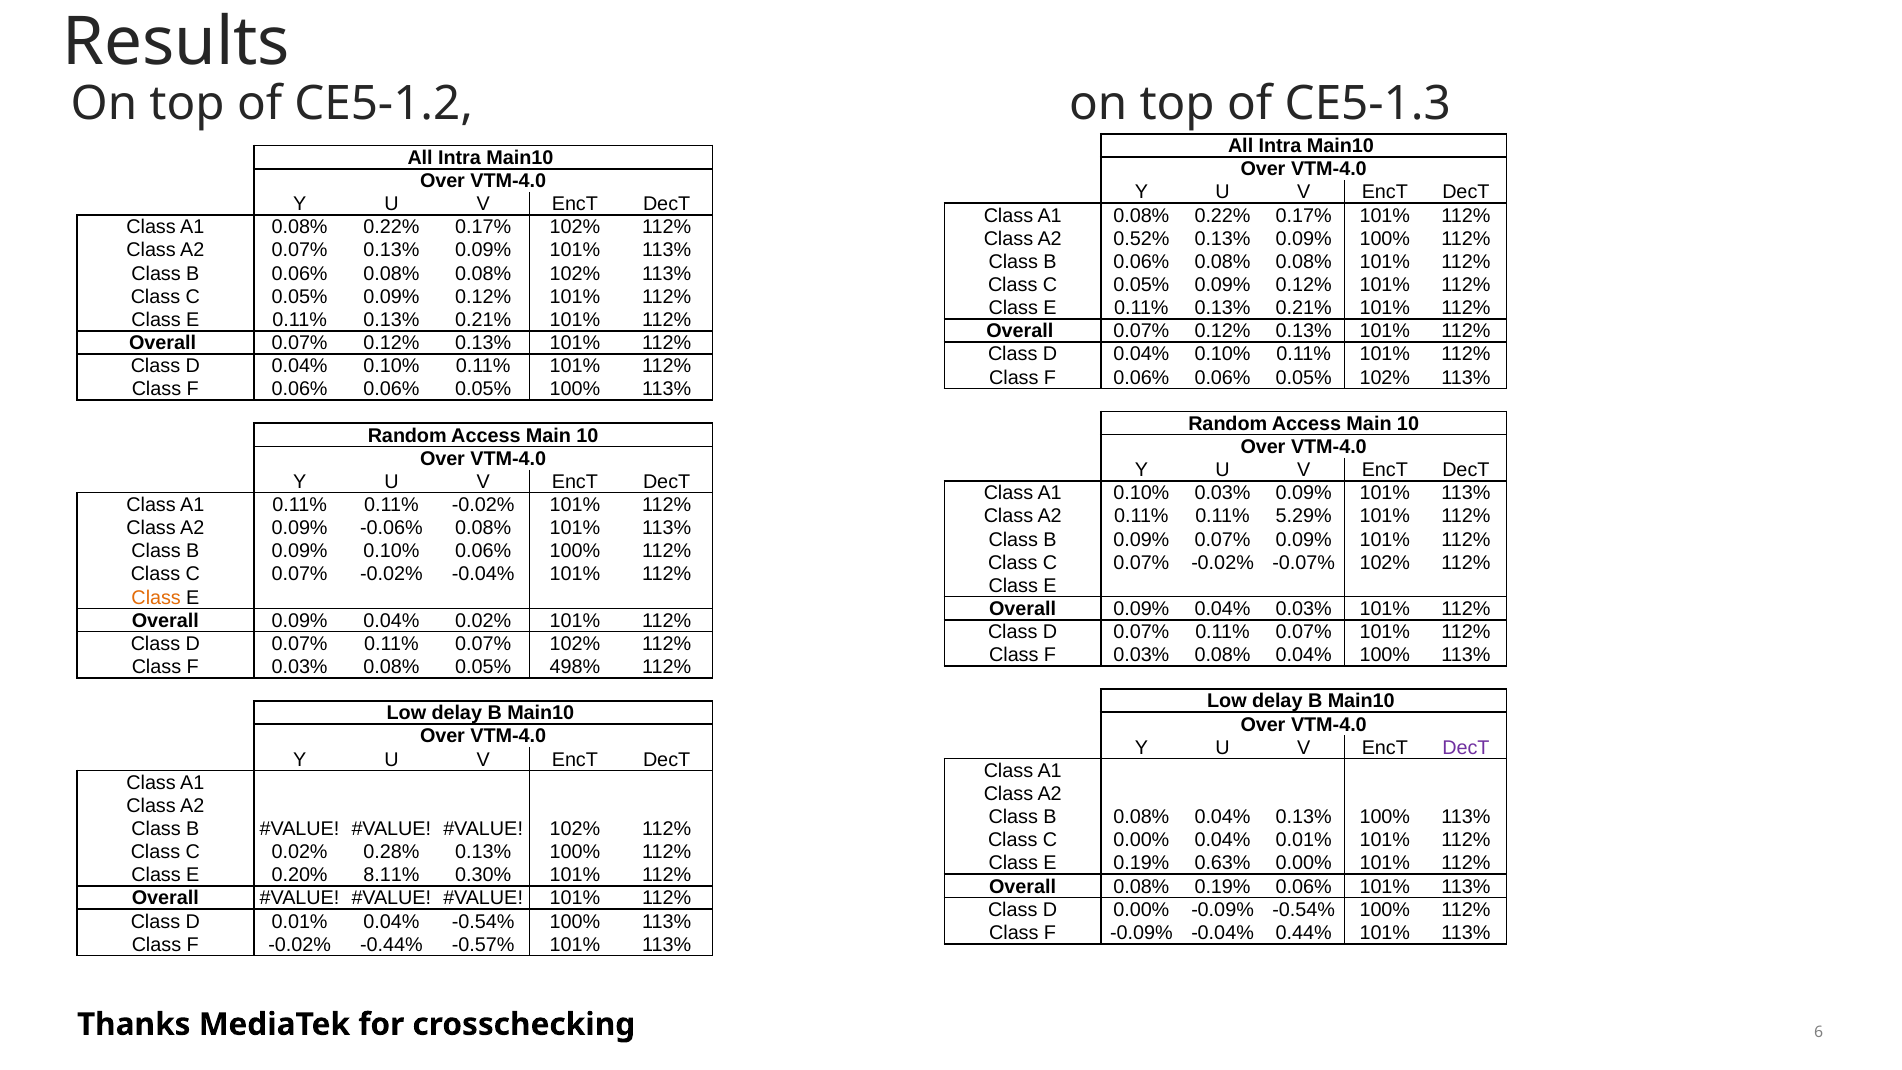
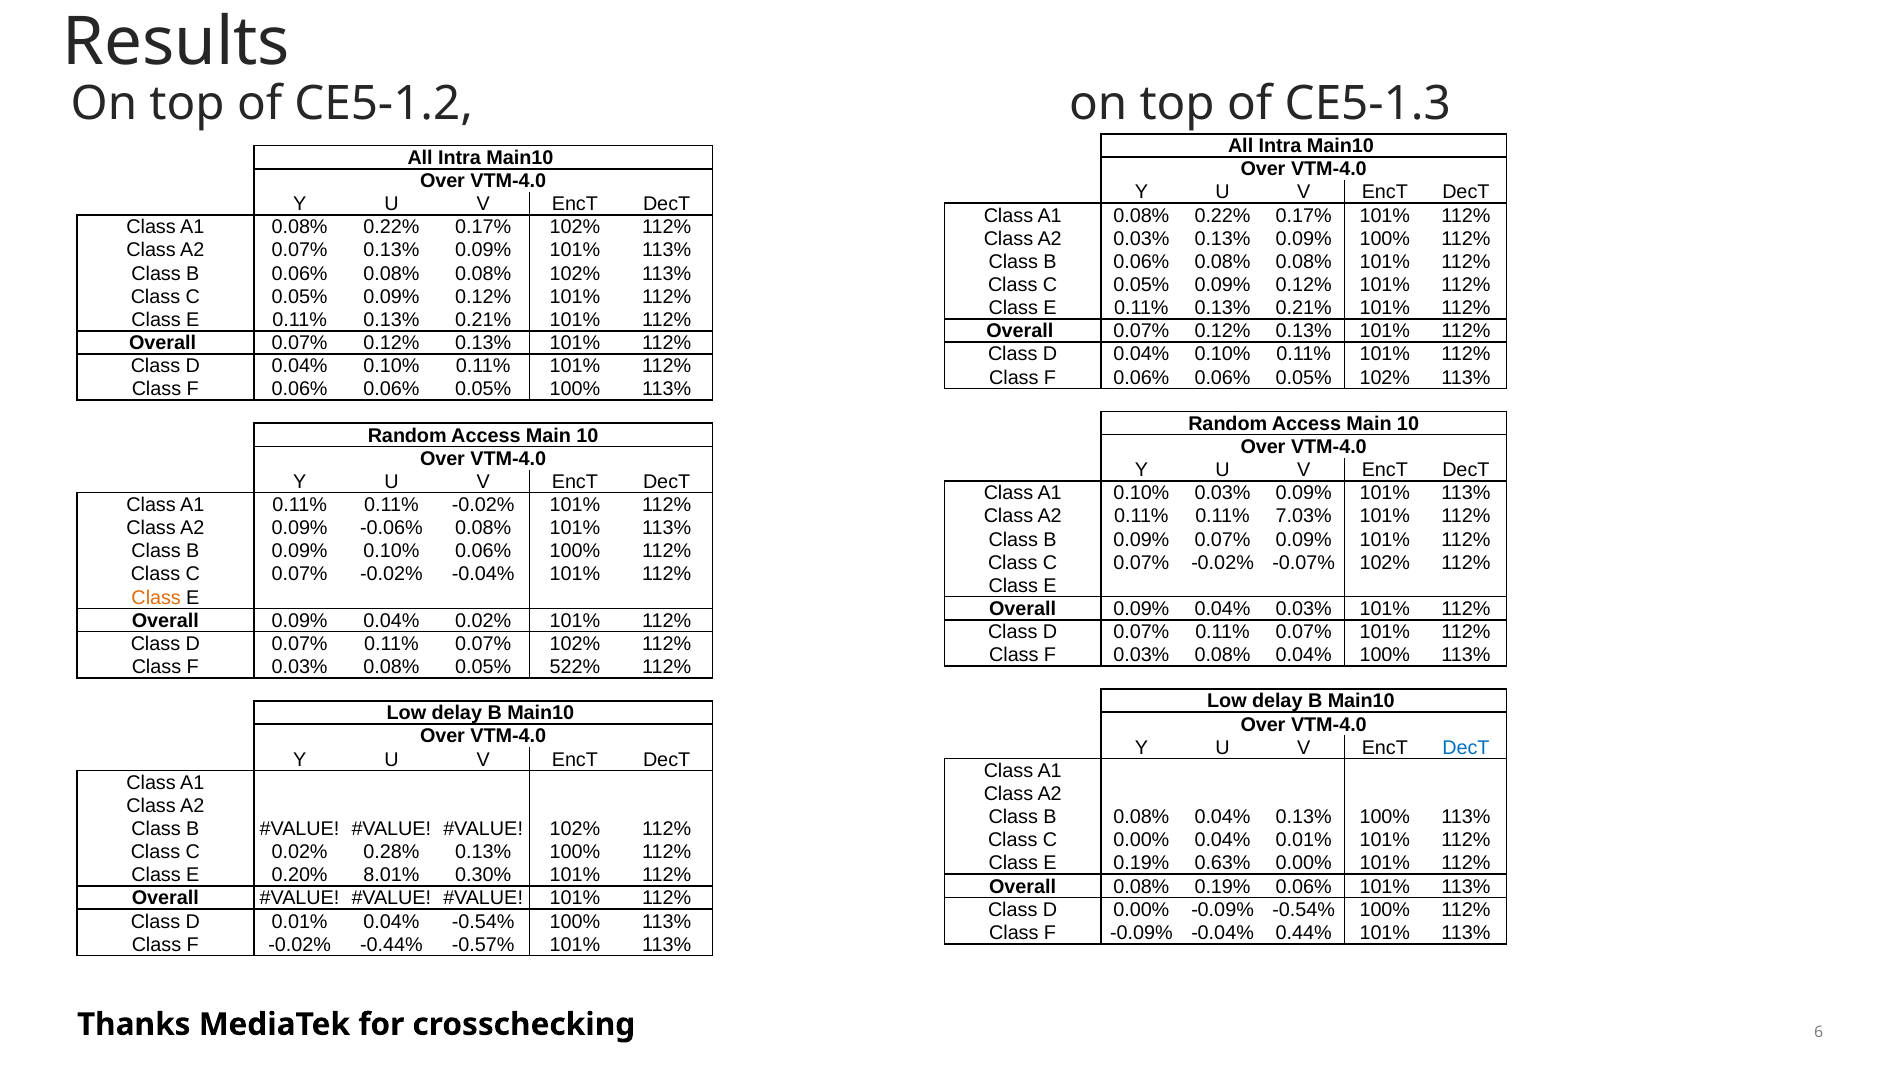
A2 0.52%: 0.52% -> 0.03% (1141, 239)
5.29%: 5.29% -> 7.03% (1304, 516)
498%: 498% -> 522% (575, 667)
DecT colour: purple -> blue (1466, 748)
8.11%: 8.11% -> 8.01% (391, 875)
